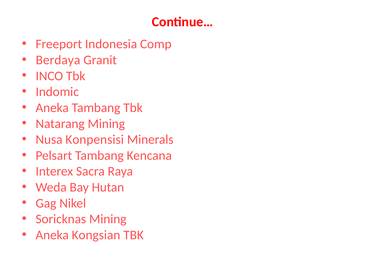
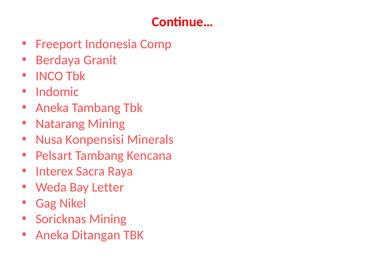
Hutan: Hutan -> Letter (108, 187)
Kongsian: Kongsian -> Ditangan (96, 235)
